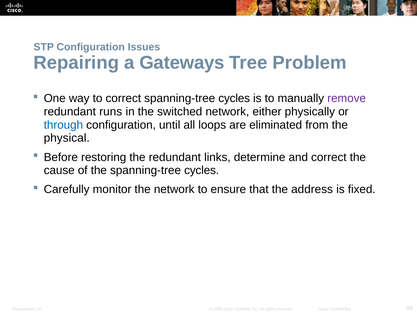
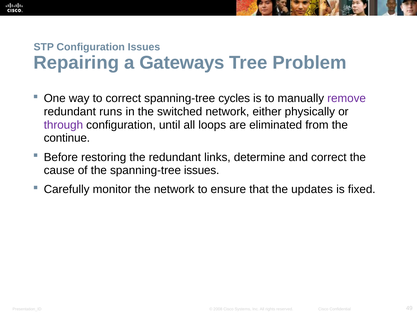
through colour: blue -> purple (63, 125)
physical: physical -> continue (67, 138)
the spanning-tree cycles: cycles -> issues (202, 170)
address: address -> updates (312, 189)
